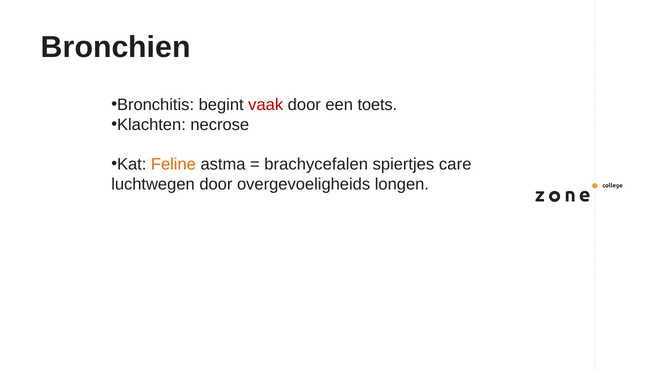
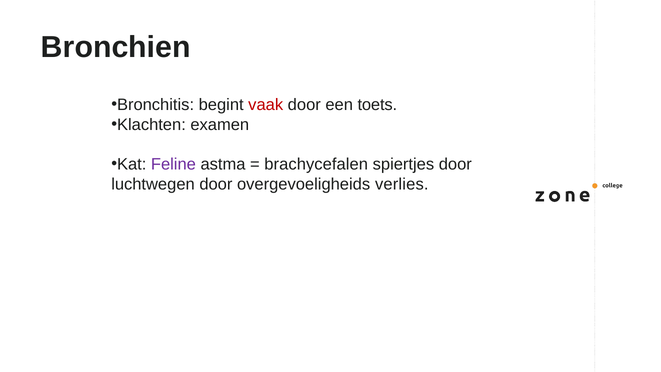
necrose: necrose -> examen (220, 125)
Feline colour: orange -> purple (173, 164)
spiertjes care: care -> door (455, 164)
longen: longen -> verlies (402, 184)
